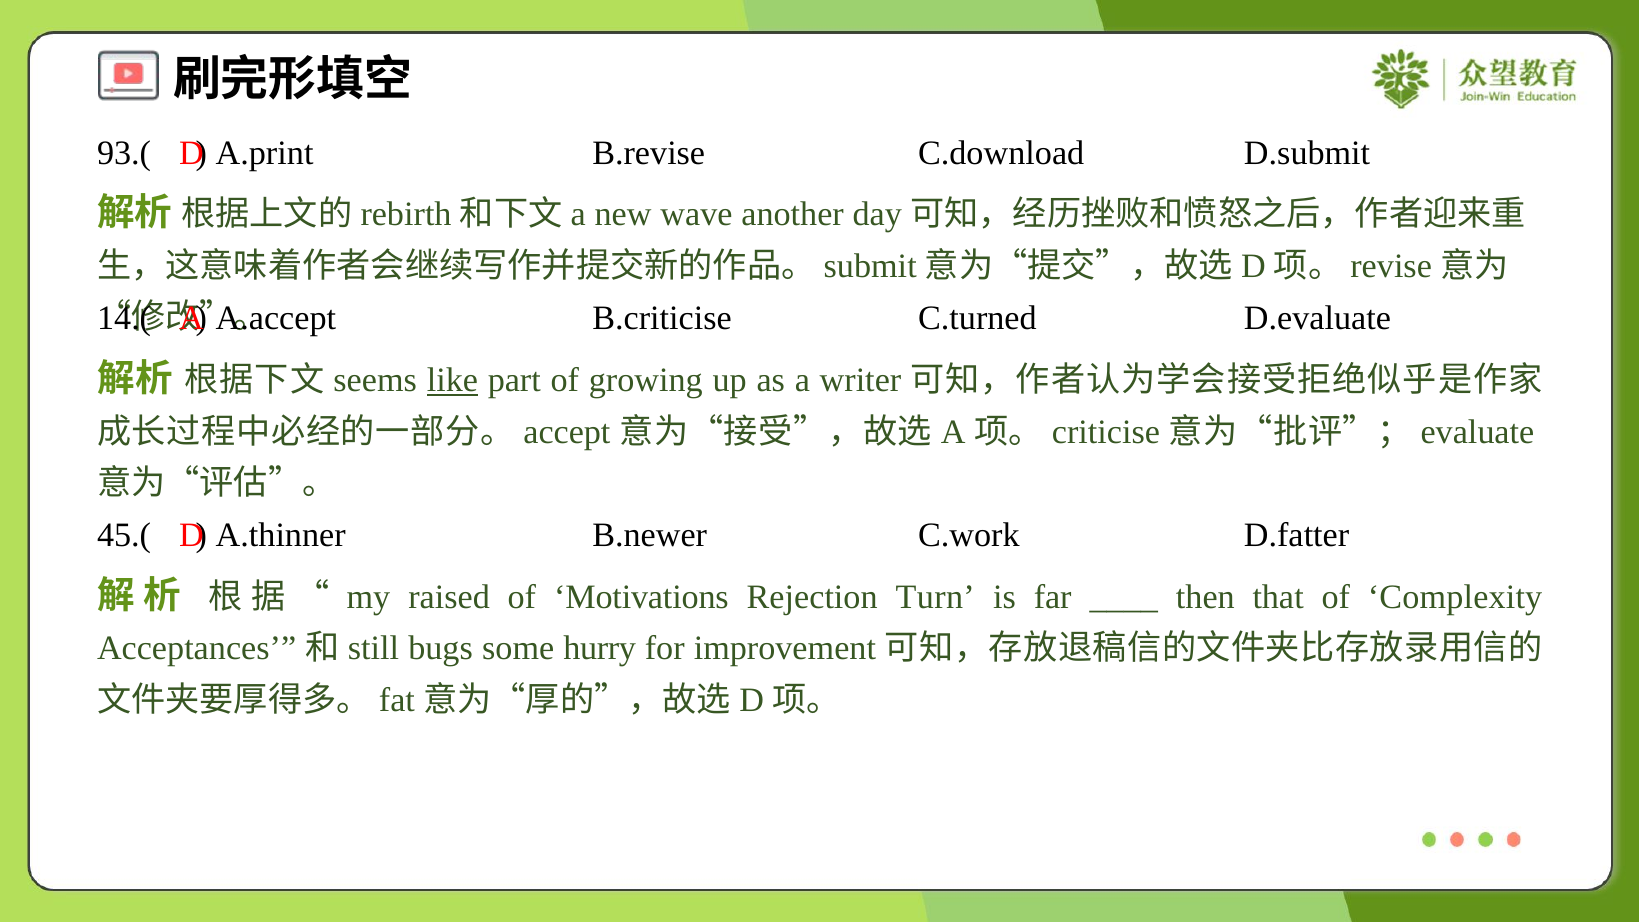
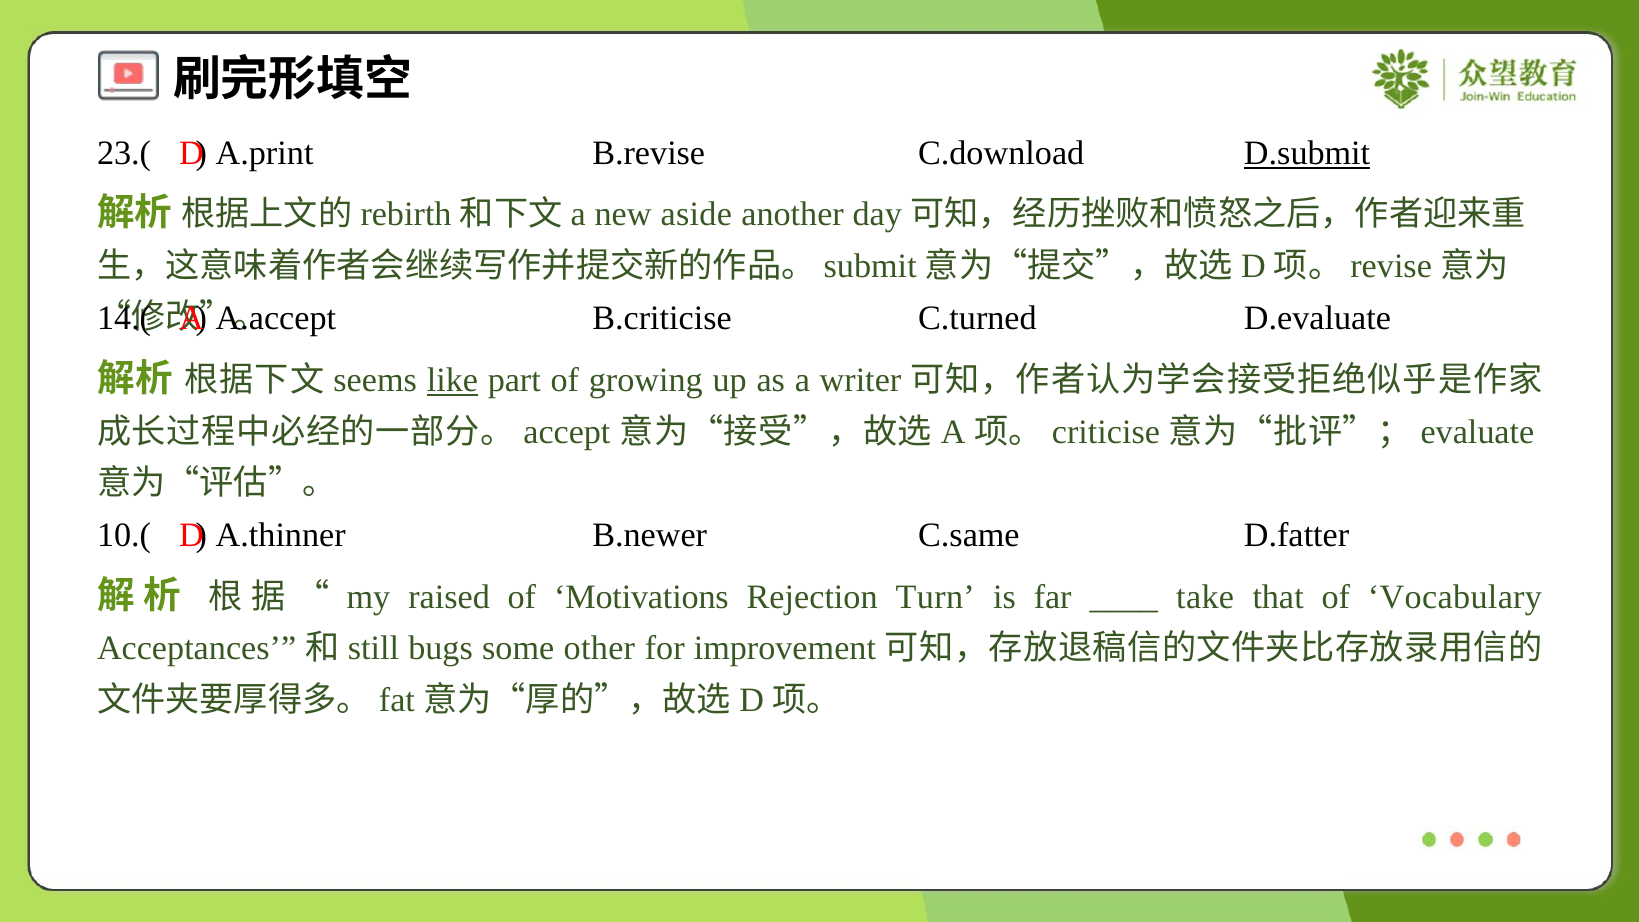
93.(: 93.( -> 23.( (124, 154)
D.submit underline: none -> present (1307, 154)
wave: wave -> aside (696, 214)
45.(: 45.( -> 10.( (124, 535)
C.work: C.work -> C.same (969, 535)
then: then -> take (1205, 597)
Complexity: Complexity -> Vocabulary (1455, 597)
hurry: hurry -> other (599, 649)
